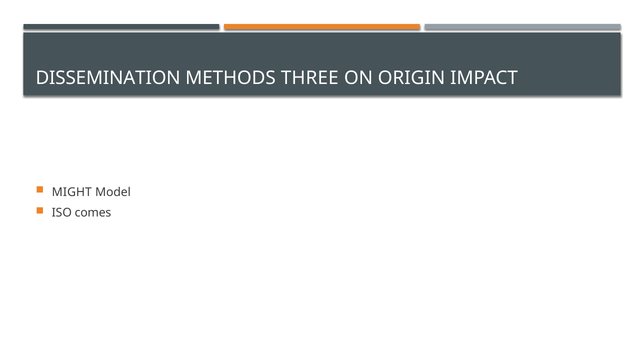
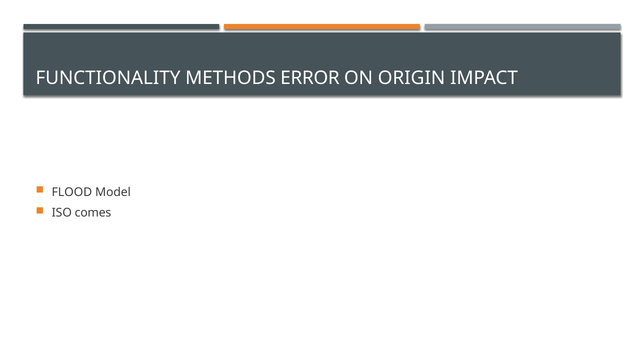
DISSEMINATION: DISSEMINATION -> FUNCTIONALITY (108, 78)
THREE: THREE -> ERROR (310, 78)
MIGHT: MIGHT -> FLOOD (72, 192)
